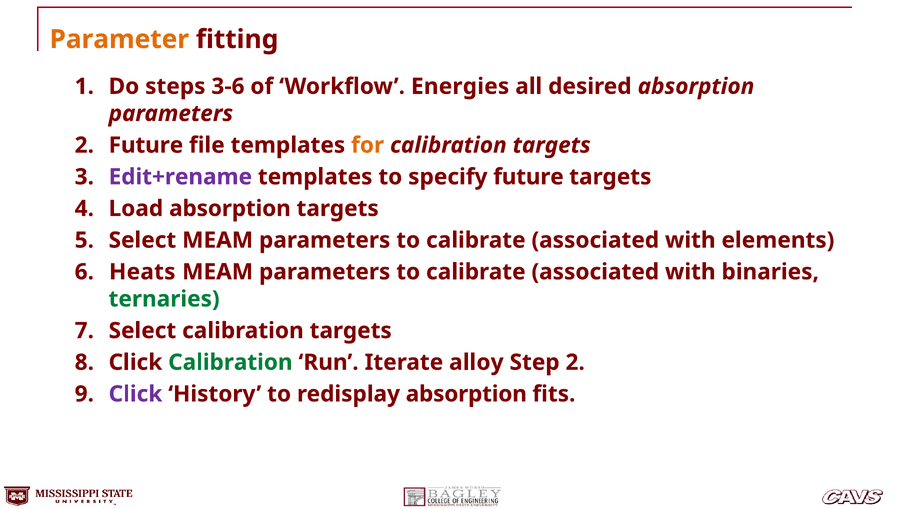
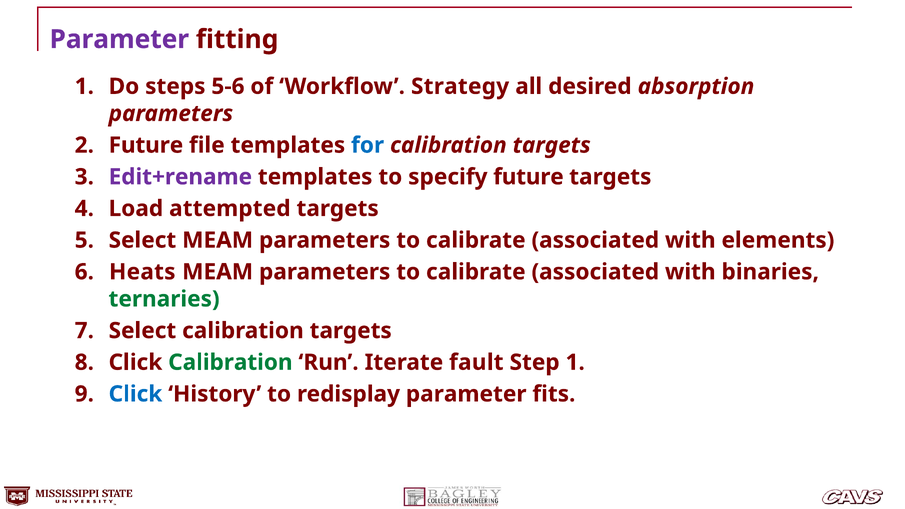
Parameter colour: orange -> purple (119, 39)
3-6: 3-6 -> 5-6 (228, 86)
Energies: Energies -> Strategy (460, 86)
for colour: orange -> blue (368, 145)
Load absorption: absorption -> attempted (230, 209)
alloy: alloy -> fault (476, 362)
Step 2: 2 -> 1 (575, 362)
Click colour: purple -> blue (135, 394)
redisplay absorption: absorption -> parameter (466, 394)
